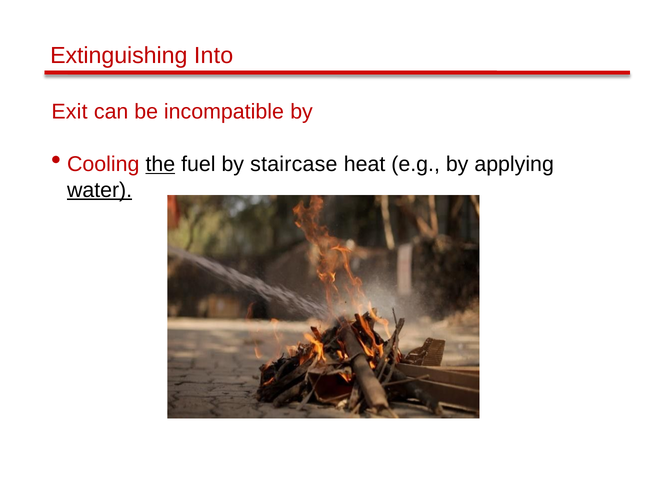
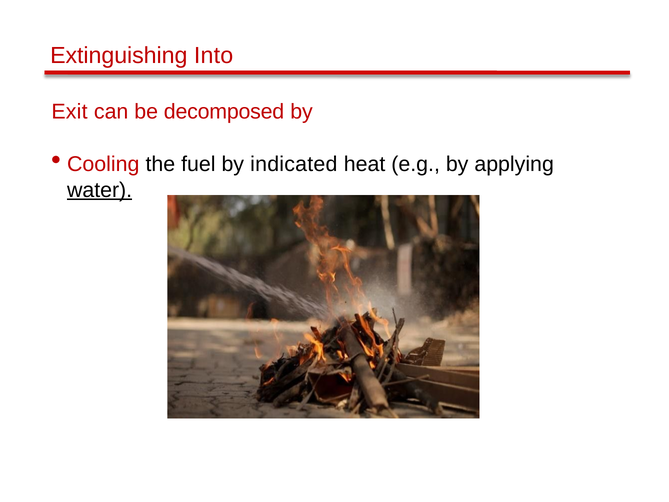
incompatible: incompatible -> decomposed (224, 112)
the underline: present -> none (160, 164)
staircase: staircase -> indicated (294, 164)
